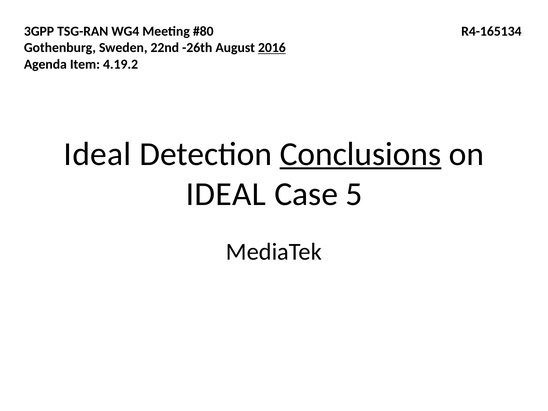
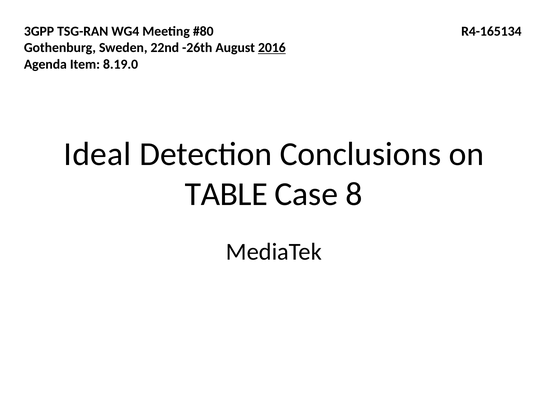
4.19.2: 4.19.2 -> 8.19.0 (121, 64)
Conclusions underline: present -> none (361, 154)
IDEAL: IDEAL -> TABLE (226, 194)
5: 5 -> 8 (354, 194)
